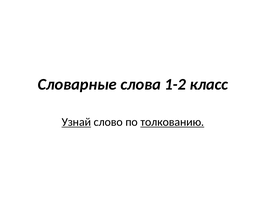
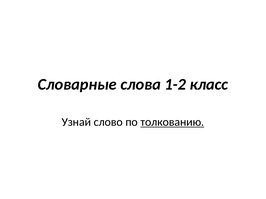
Узнай underline: present -> none (76, 122)
